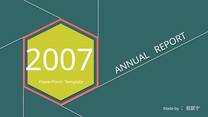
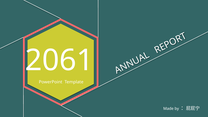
2007: 2007 -> 2061 (59, 60)
